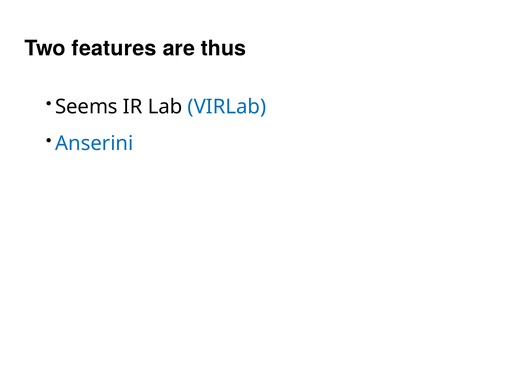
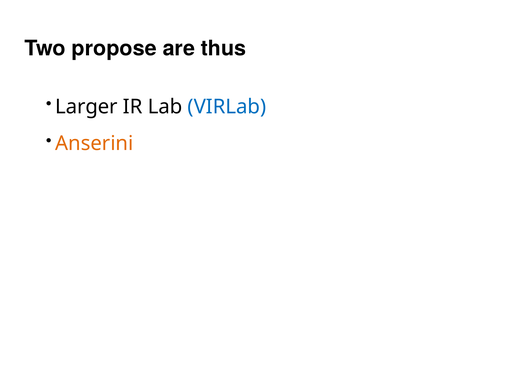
features: features -> propose (114, 48)
Seems: Seems -> Larger (86, 107)
Anserini colour: blue -> orange (94, 143)
